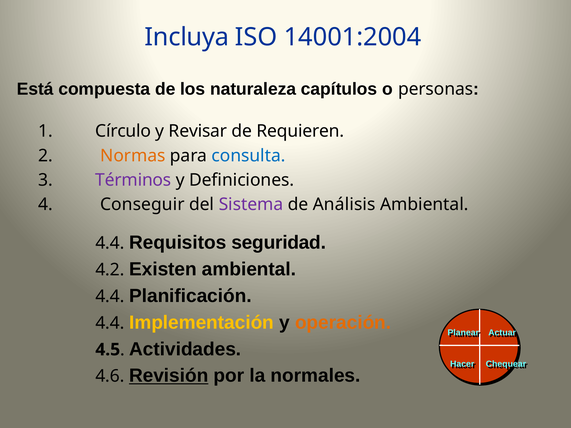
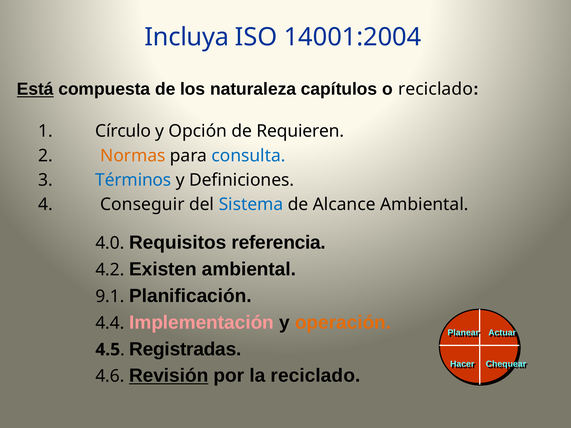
Está underline: none -> present (35, 89)
o personas: personas -> reciclado (436, 89)
Revisar: Revisar -> Opción (198, 131)
Términos colour: purple -> blue (133, 180)
Sistema colour: purple -> blue (251, 205)
Análisis: Análisis -> Alcance (344, 205)
4.4: 4.4 -> 4.0 (110, 243)
seguridad: seguridad -> referencia (279, 243)
4.4: 4.4 -> 9.1 (110, 297)
Implementación colour: yellow -> pink (202, 323)
Actividades: Actividades -> Registradas (185, 349)
la normales: normales -> reciclado (315, 376)
